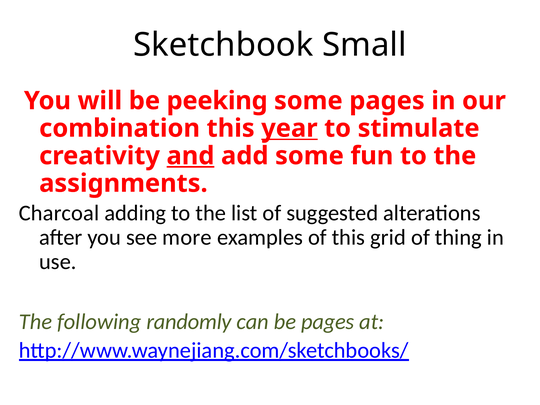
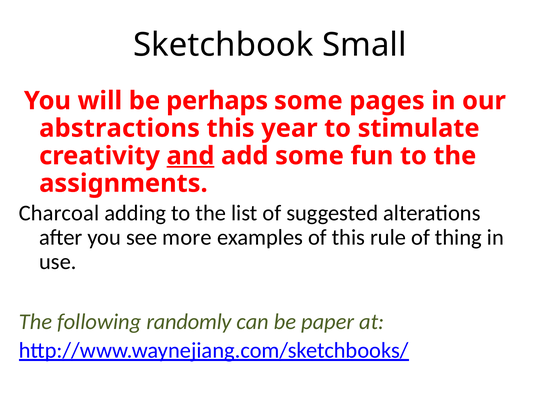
peeking: peeking -> perhaps (217, 101)
combination: combination -> abstractions (120, 128)
year underline: present -> none (289, 128)
grid: grid -> rule (388, 238)
be pages: pages -> paper (328, 322)
